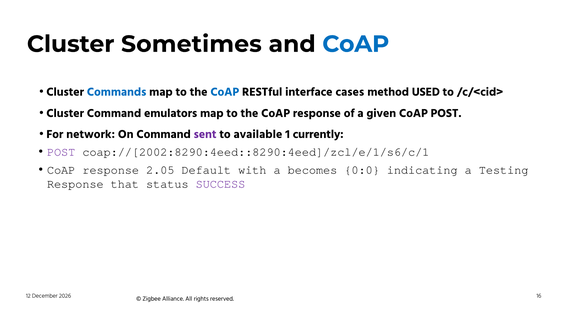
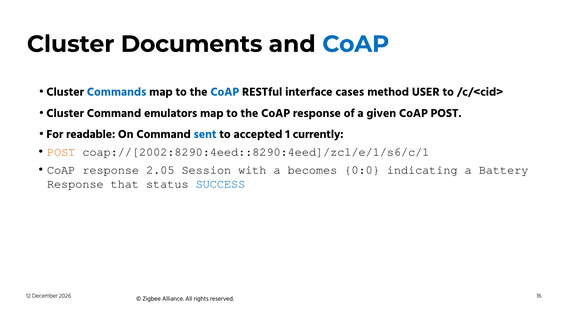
Sometimes: Sometimes -> Documents (192, 44)
USED: USED -> USER (426, 92)
network: network -> readable (91, 134)
sent colour: purple -> blue (205, 134)
available: available -> accepted (258, 134)
POST colour: purple -> orange (61, 152)
Default: Default -> Session (206, 170)
Testing: Testing -> Battery (504, 170)
SUCCESS colour: purple -> blue (220, 184)
